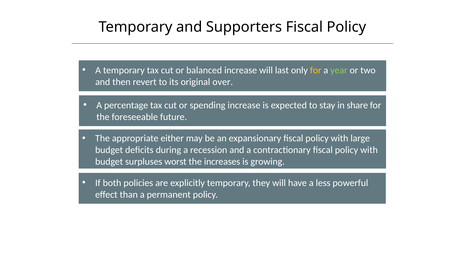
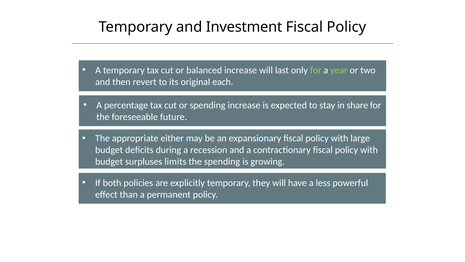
Supporters: Supporters -> Investment (244, 27)
for colour: yellow -> light green (316, 70)
over: over -> each (223, 82)
worst: worst -> limits (175, 161)
the increases: increases -> spending (222, 161)
